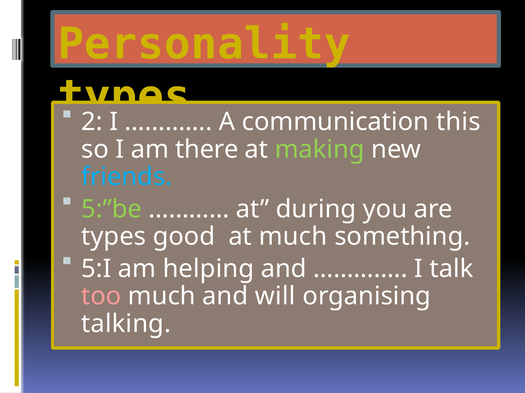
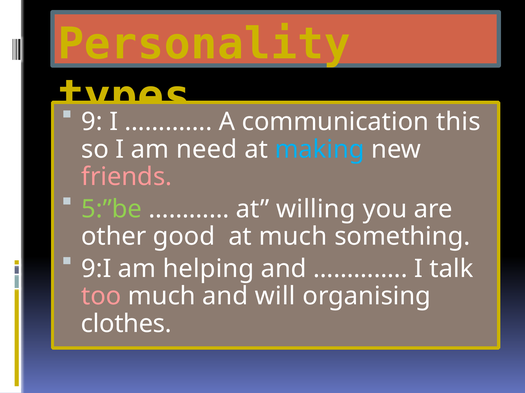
2: 2 -> 9 (92, 122)
there: there -> need (207, 150)
making colour: light green -> light blue (320, 150)
friends colour: light blue -> pink (127, 177)
during: during -> willing (316, 209)
types: types -> other (114, 237)
5:I: 5:I -> 9:I (96, 269)
talking: talking -> clothes (126, 324)
